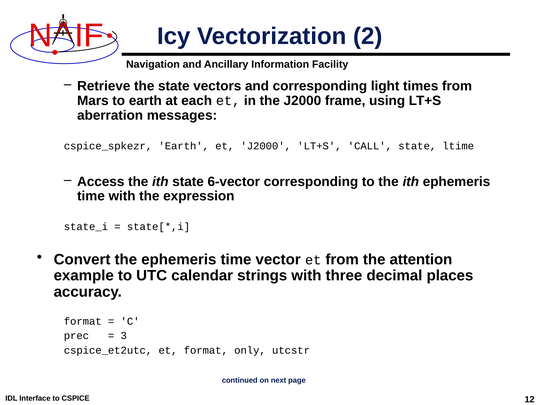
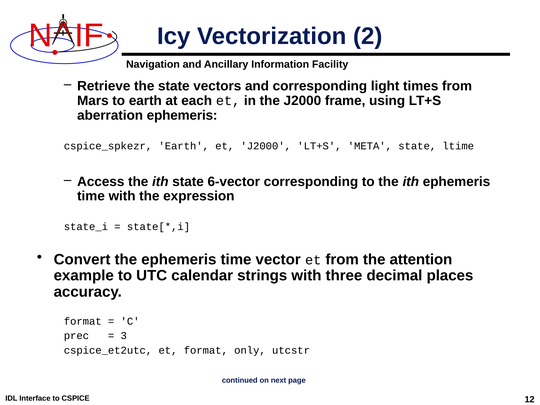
aberration messages: messages -> ephemeris (182, 115)
CALL: CALL -> META (370, 146)
